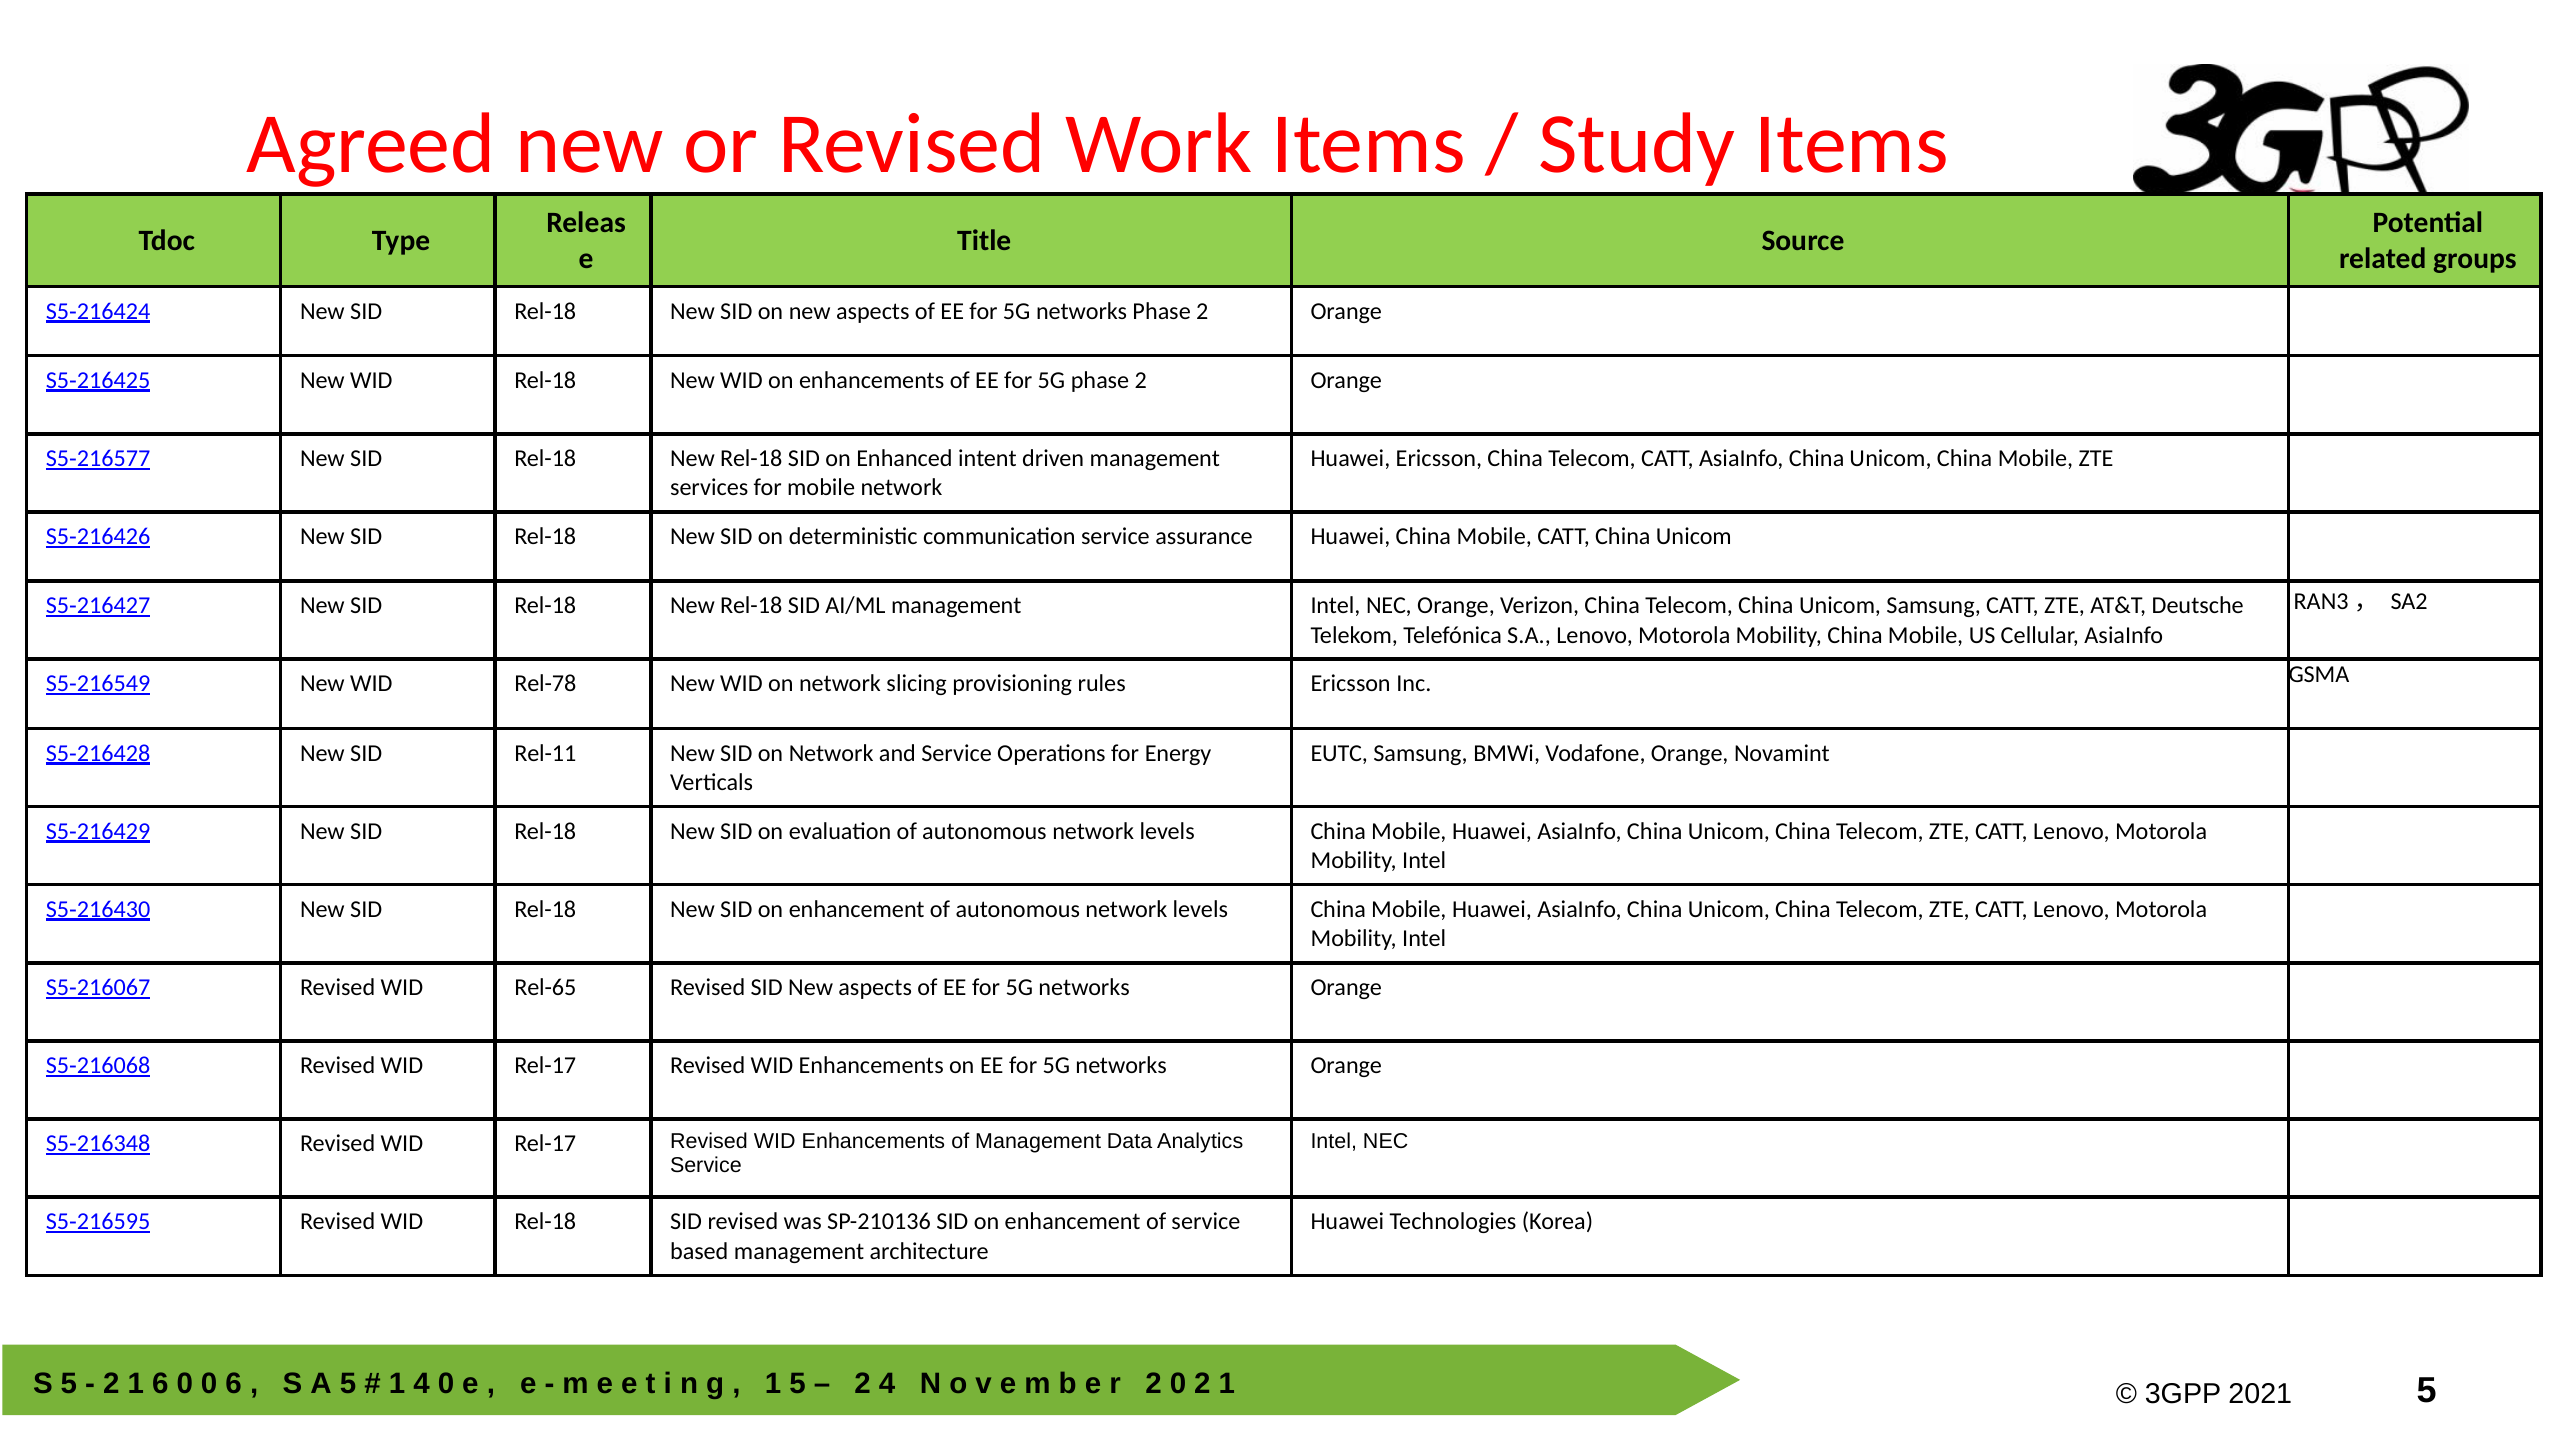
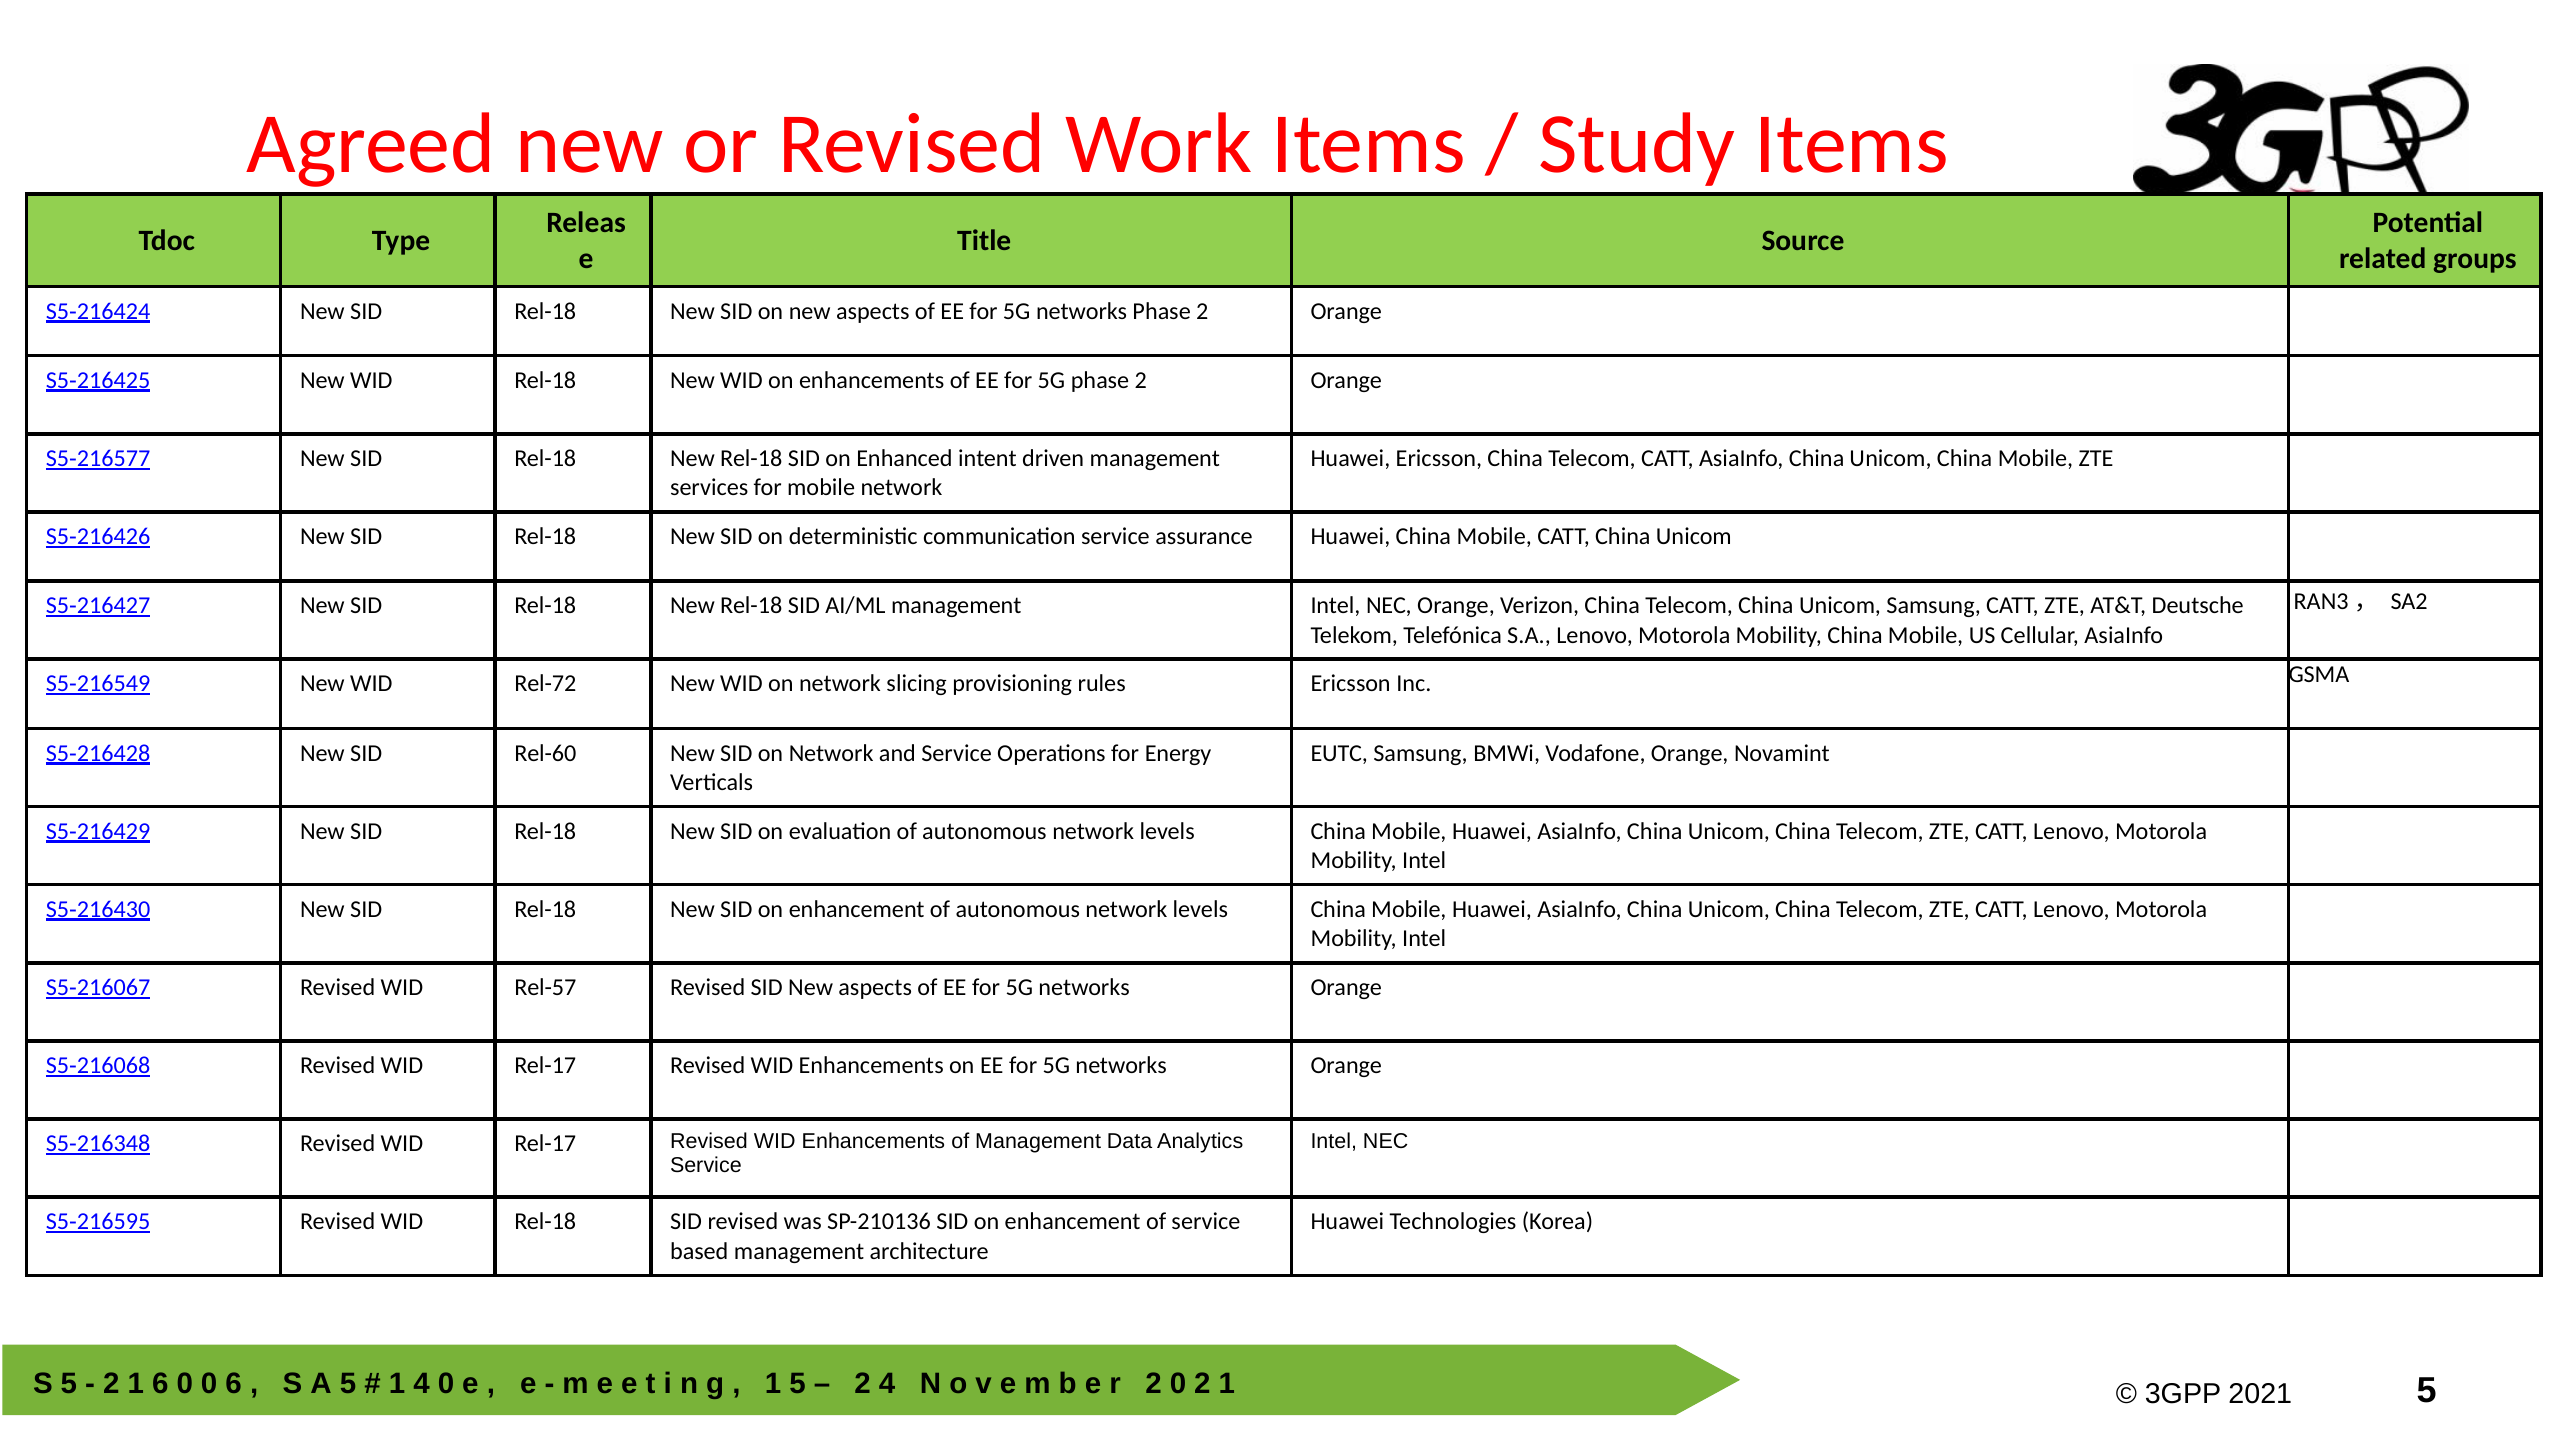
Rel-78: Rel-78 -> Rel-72 (545, 684)
Rel-11: Rel-11 -> Rel-60 (545, 753)
Rel-65: Rel-65 -> Rel-57 (545, 987)
